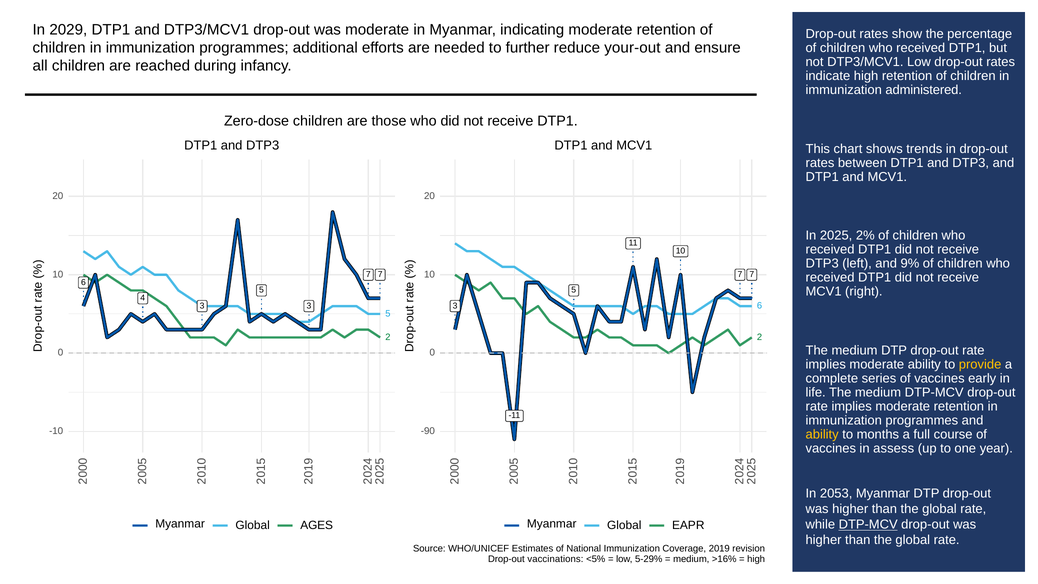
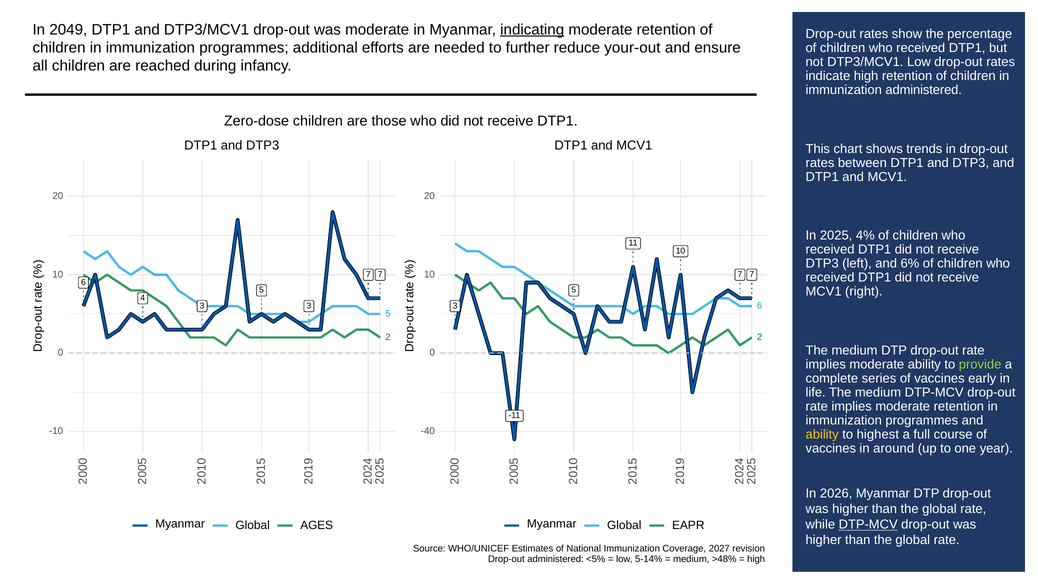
2029: 2029 -> 2049 (68, 30)
indicating underline: none -> present (532, 30)
2%: 2% -> 4% (865, 235)
9%: 9% -> 6% (910, 264)
provide colour: yellow -> light green (980, 364)
-90: -90 -> -40 (428, 431)
months: months -> highest (878, 434)
assess: assess -> around (894, 448)
2053: 2053 -> 2026 (836, 493)
2019: 2019 -> 2027 (719, 549)
Drop-out vaccinations: vaccinations -> administered (556, 559)
5-29%: 5-29% -> 5-14% (649, 559)
>16%: >16% -> >48% (724, 559)
